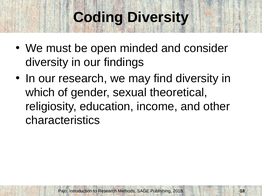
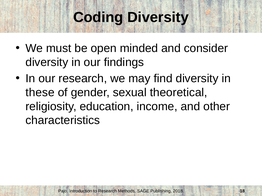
which: which -> these (40, 93)
